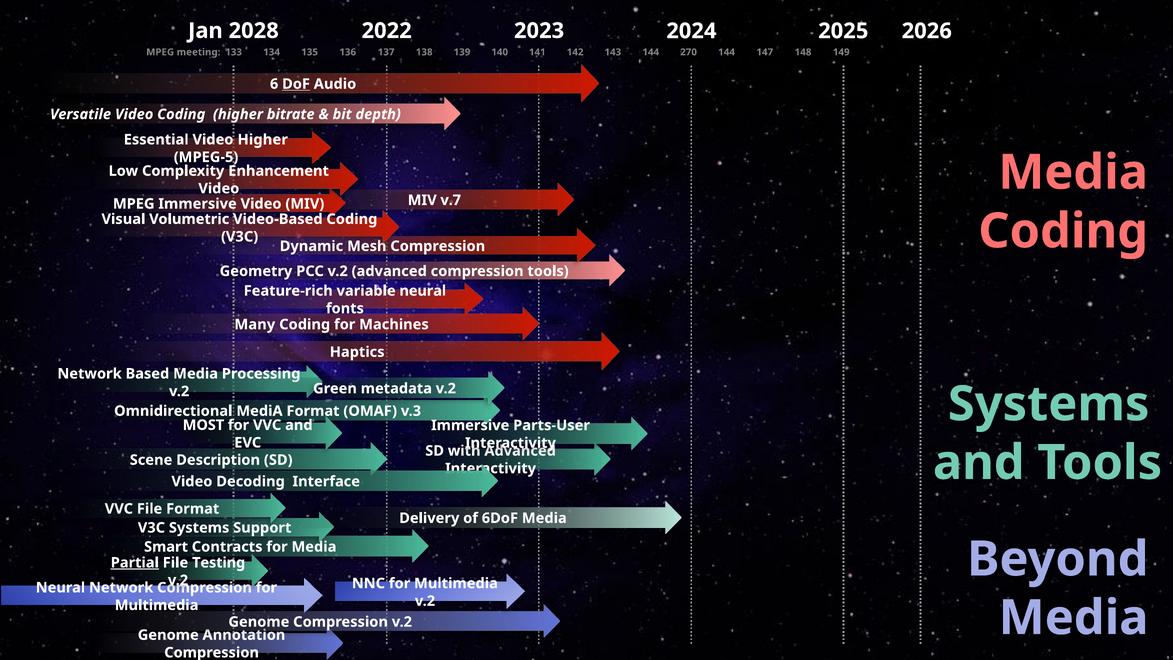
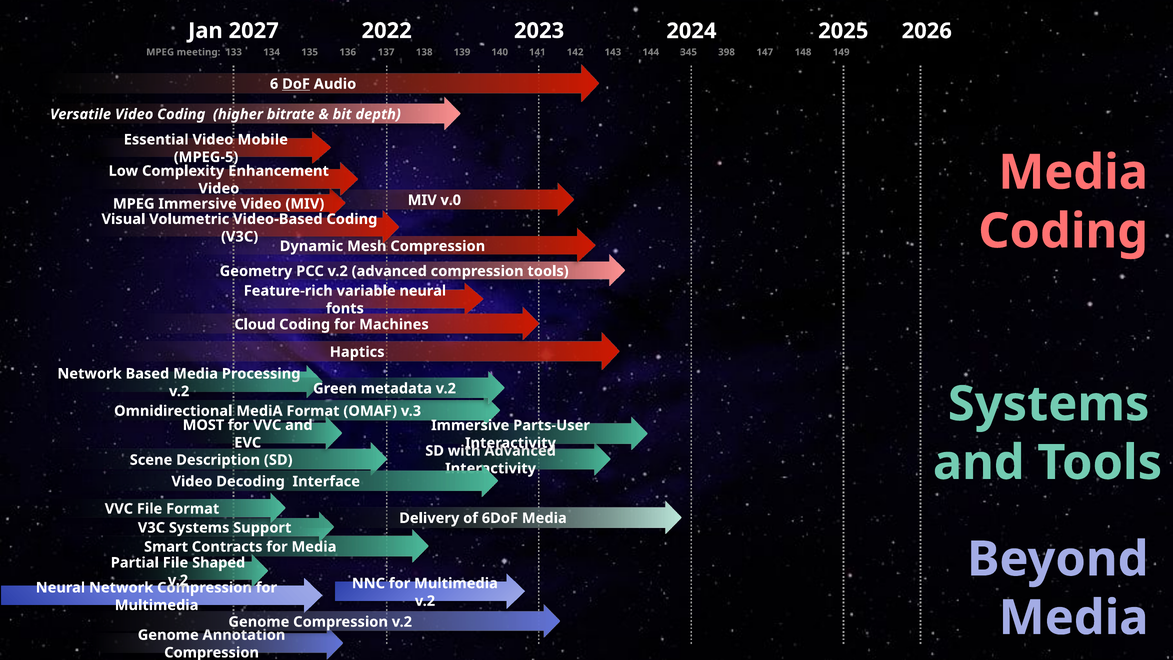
2028: 2028 -> 2027 (254, 31)
270: 270 -> 345 (689, 52)
144 144: 144 -> 398 (727, 52)
Video Higher: Higher -> Mobile (263, 140)
v.7: v.7 -> v.0 (451, 200)
Many: Many -> Cloud (255, 324)
Partial underline: present -> none (135, 563)
Testing: Testing -> Shaped (219, 563)
